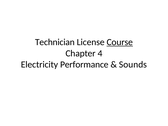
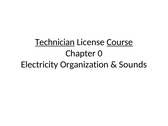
Technician underline: none -> present (55, 42)
4: 4 -> 0 (100, 53)
Performance: Performance -> Organization (84, 64)
